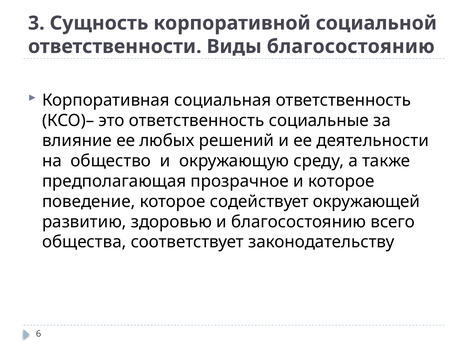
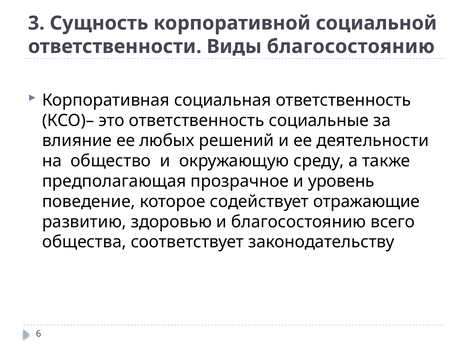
и которое: которое -> уровень (341, 181)
окружающей: окружающей -> отражающие (366, 202)
